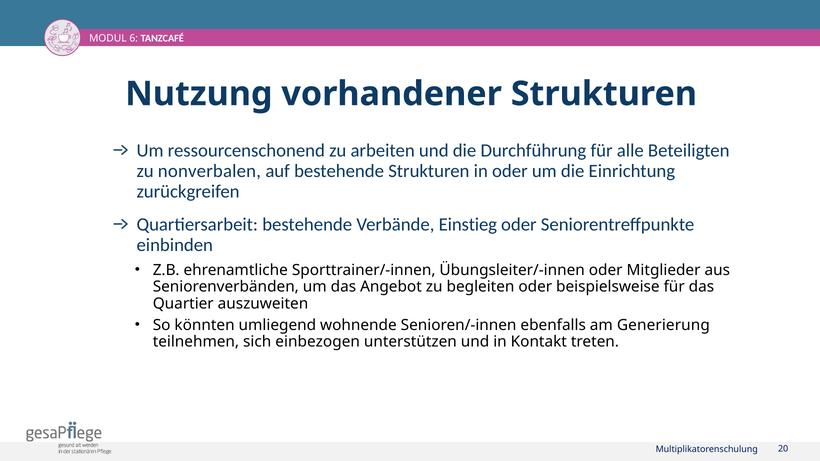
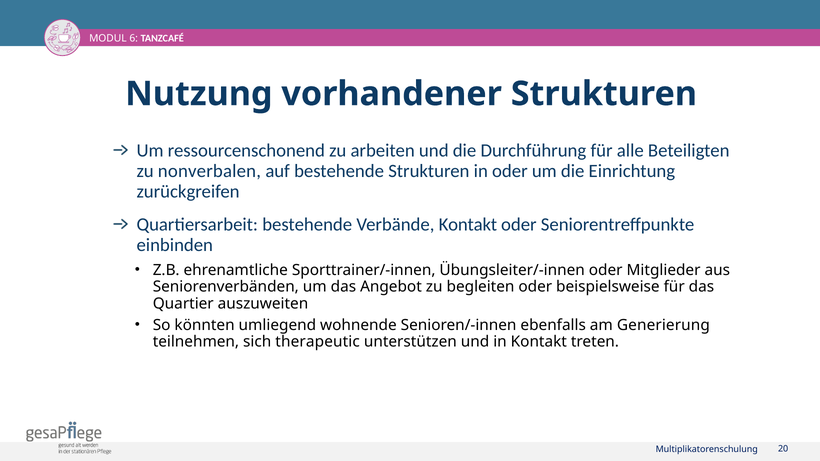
Verbände Einstieg: Einstieg -> Kontakt (468, 225)
einbezogen: einbezogen -> therapeutic (318, 342)
